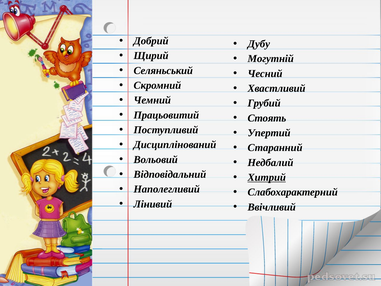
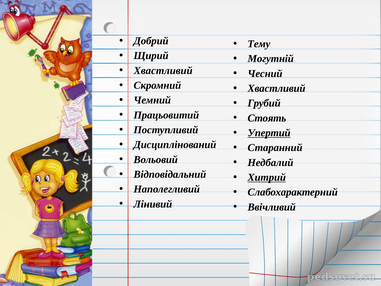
Дубу: Дубу -> Тему (259, 44)
Селяньський: Селяньський -> Хвастливий (163, 71)
Упертий underline: none -> present (269, 133)
